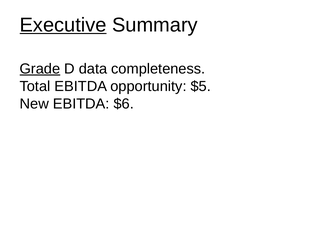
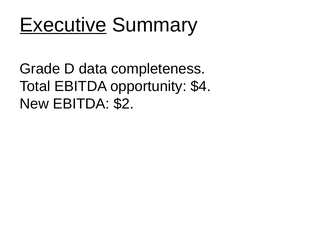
Grade underline: present -> none (40, 69)
$5: $5 -> $4 (201, 86)
$6: $6 -> $2 (124, 104)
